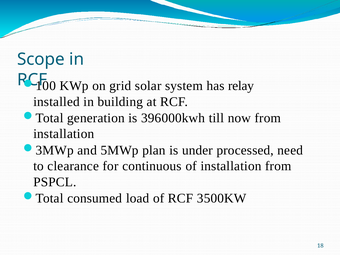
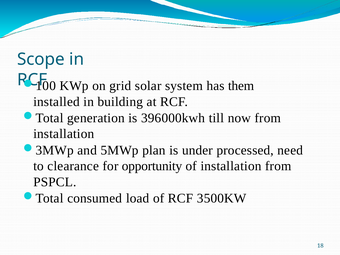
relay: relay -> them (241, 86)
continuous: continuous -> opportunity (152, 166)
